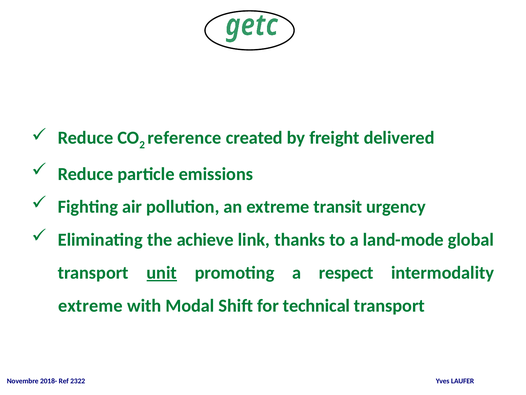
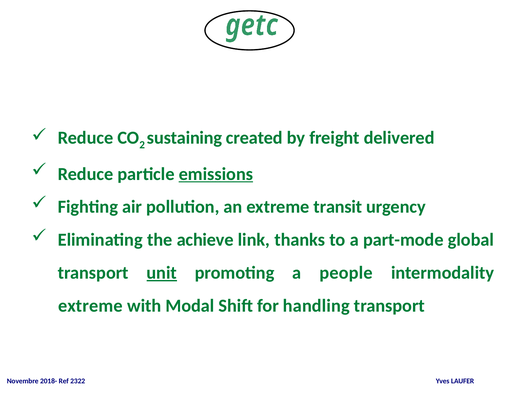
reference: reference -> sustaining (185, 138)
emissions underline: none -> present (216, 174)
land-mode: land-mode -> part-mode (403, 240)
respect: respect -> people (346, 272)
technical: technical -> handling (316, 305)
